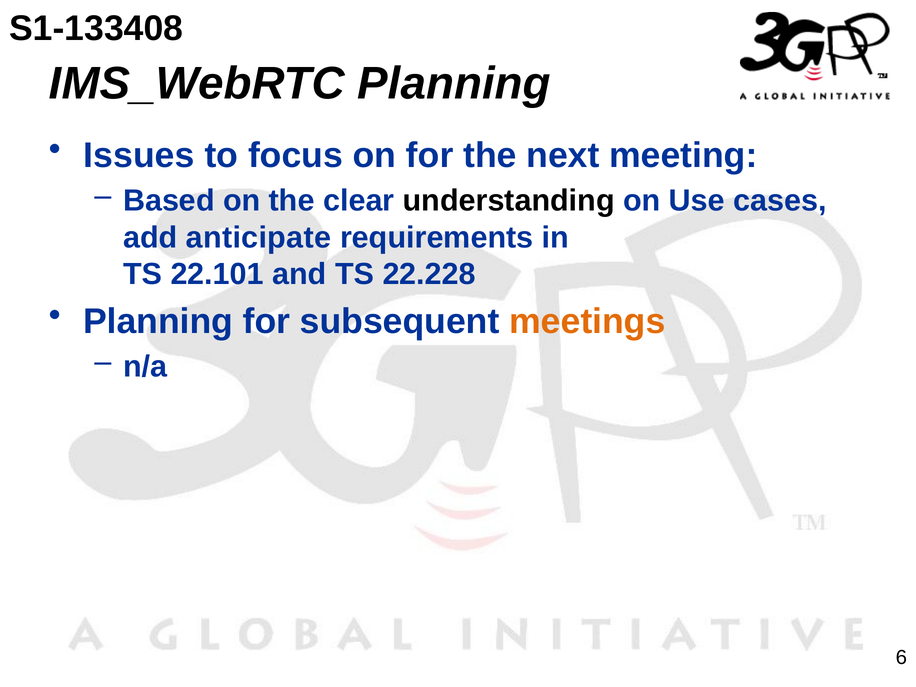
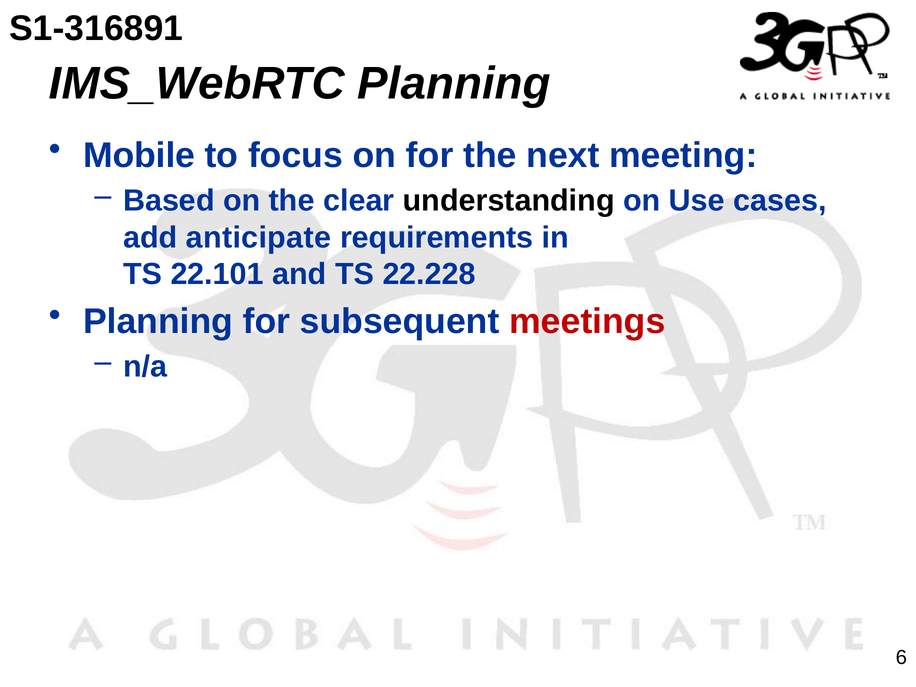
S1-133408: S1-133408 -> S1-316891 (96, 28)
Issues: Issues -> Mobile (139, 155)
meetings colour: orange -> red (587, 321)
